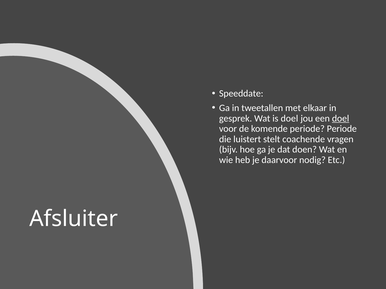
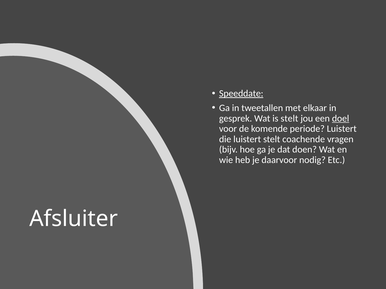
Speeddate underline: none -> present (241, 94)
is doel: doel -> stelt (289, 119)
periode Periode: Periode -> Luistert (342, 129)
